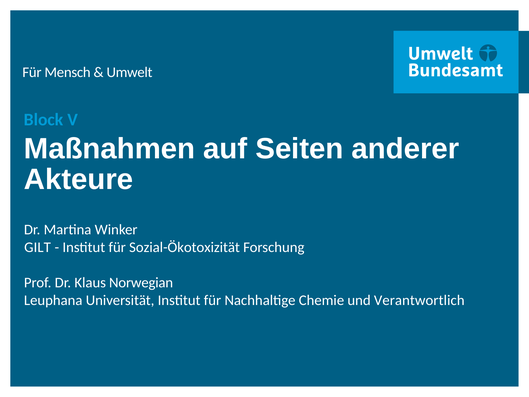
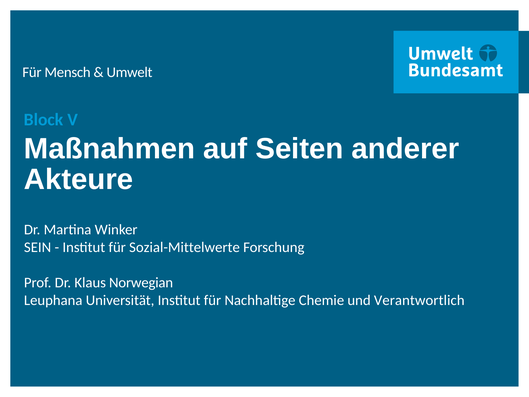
GILT: GILT -> SEIN (38, 247)
Sozial-Ökotoxizität: Sozial-Ökotoxizität -> Sozial-Mittelwerte (184, 247)
